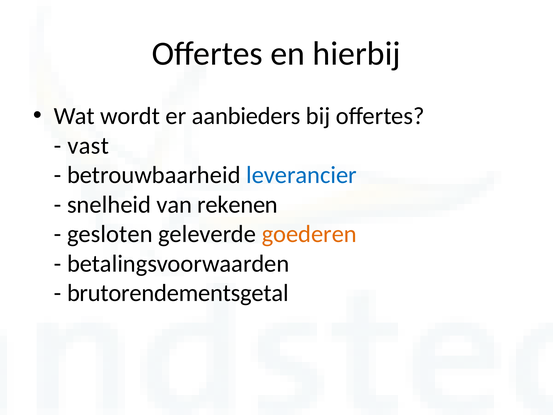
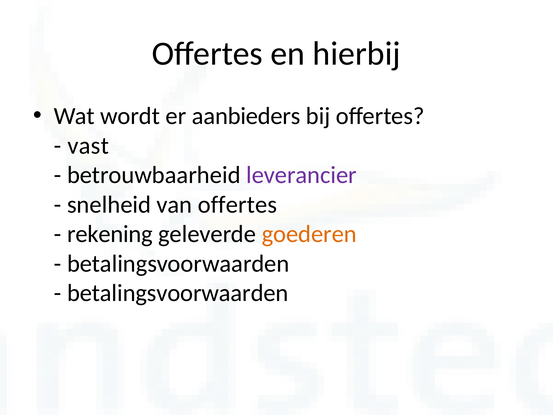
leverancier colour: blue -> purple (301, 175)
van rekenen: rekenen -> offertes (237, 205)
gesloten: gesloten -> rekening (110, 234)
brutorendementsgetal: brutorendementsgetal -> betalingsvoorwaarden (178, 293)
